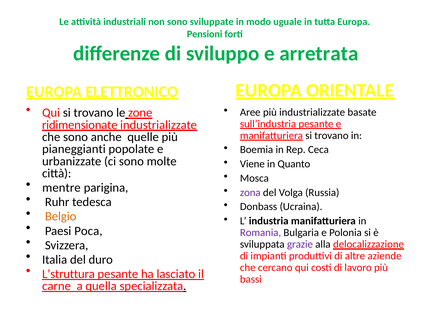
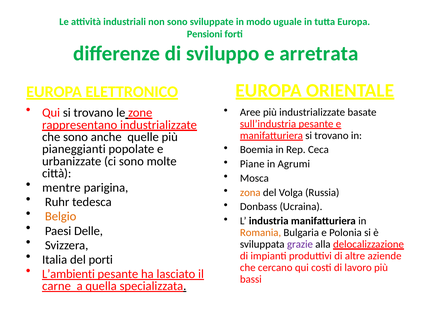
ridimensionate: ridimensionate -> rappresentano (80, 125)
Viene: Viene -> Piane (252, 164)
Quanto: Quanto -> Agrumi (294, 164)
zona colour: purple -> orange (250, 192)
Poca: Poca -> Delle (89, 231)
Romania colour: purple -> orange (261, 233)
duro: duro -> porti (101, 260)
L’struttura: L’struttura -> L’ambienti (68, 274)
